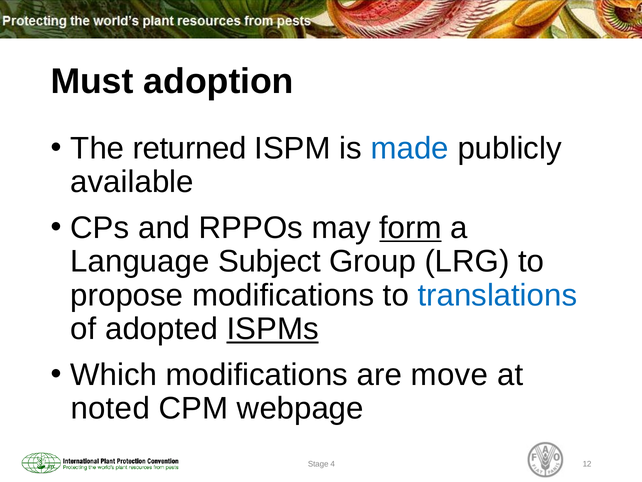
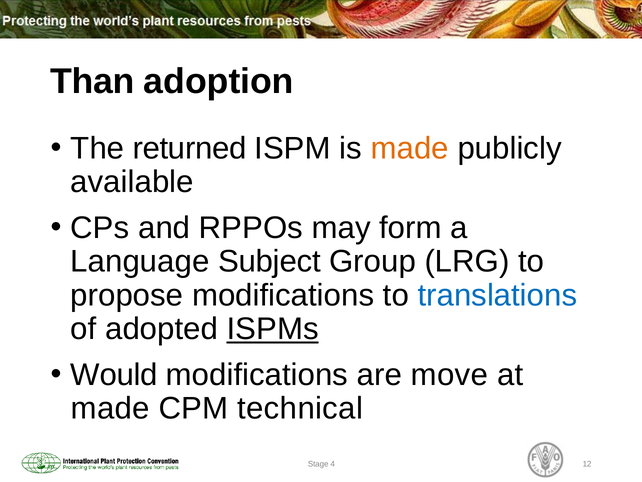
Must: Must -> Than (92, 81)
made colour: blue -> orange (410, 148)
form underline: present -> none (410, 228)
Which: Which -> Would (114, 374)
noted: noted -> made (110, 408)
webpage: webpage -> technical (300, 408)
